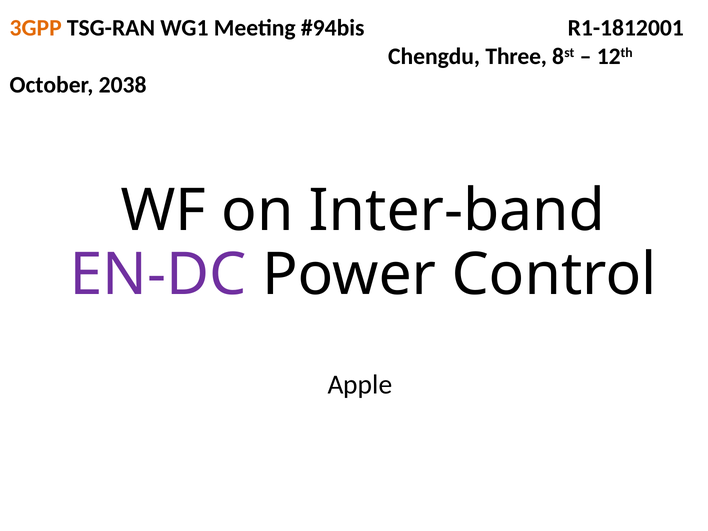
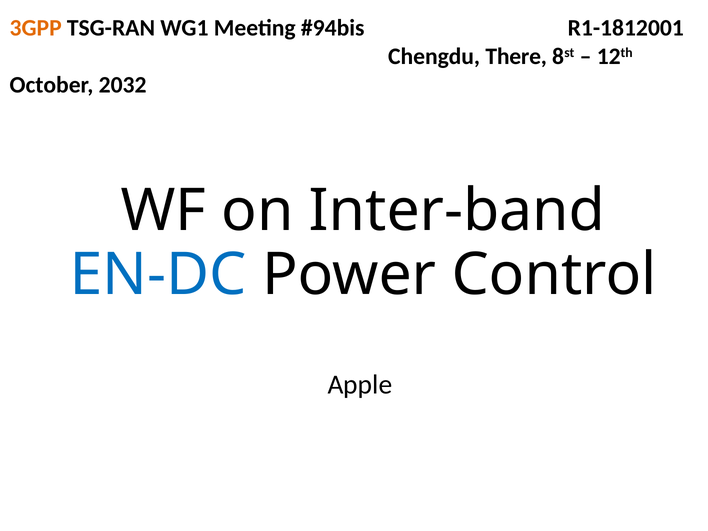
Three: Three -> There (516, 56)
2038: 2038 -> 2032 (123, 85)
EN-DC colour: purple -> blue (158, 275)
